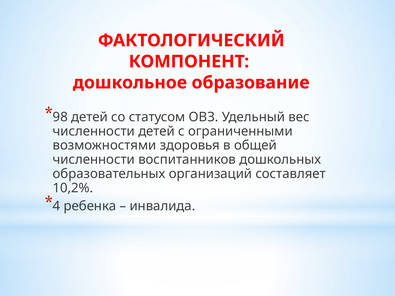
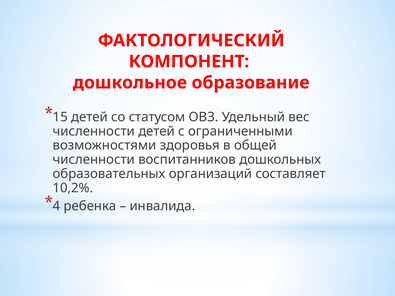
98: 98 -> 15 (60, 117)
